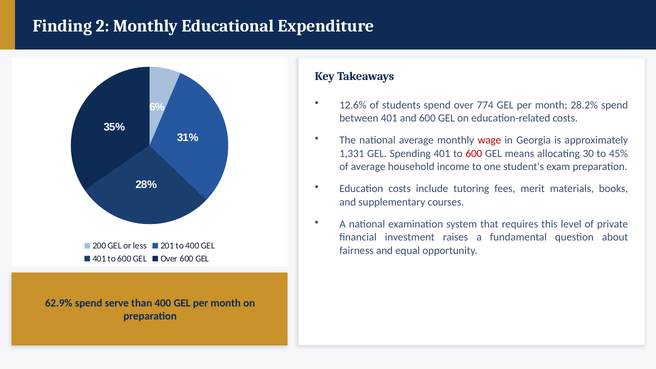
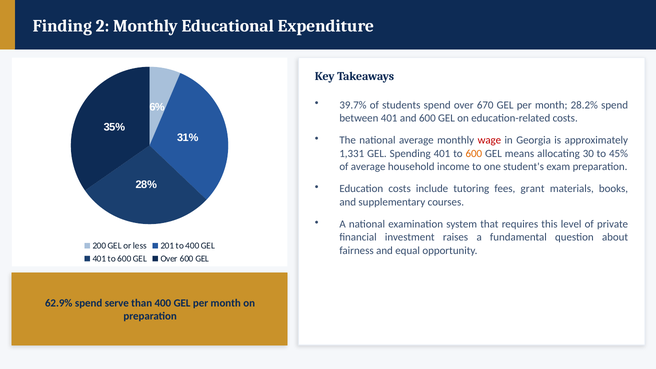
12.6%: 12.6% -> 39.7% (353, 105)
774: 774 -> 670 (485, 105)
600 colour: red -> orange (474, 153)
merit: merit -> grant (533, 189)
